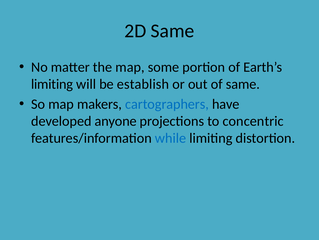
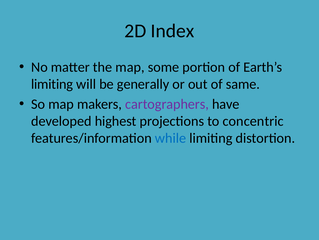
2D Same: Same -> Index (173, 31)
establish: establish -> generally (143, 84)
cartographers colour: blue -> purple (167, 104)
anyone: anyone -> highest (116, 121)
